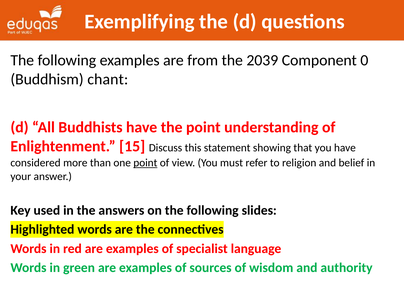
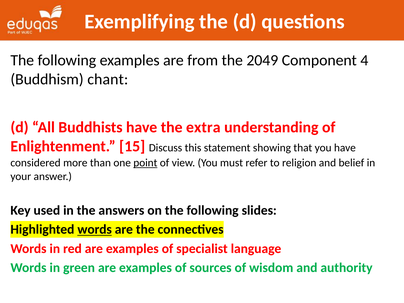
2039: 2039 -> 2049 (262, 60)
0: 0 -> 4 (364, 60)
the point: point -> extra (203, 127)
words underline: none -> present (95, 229)
